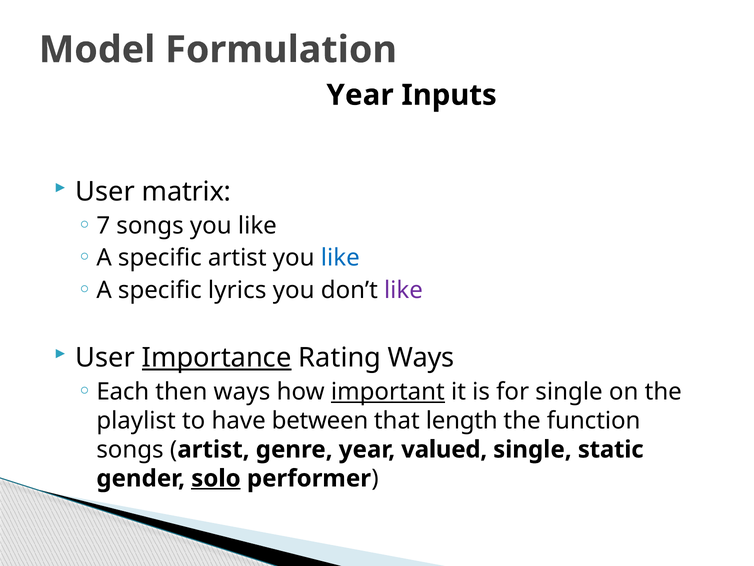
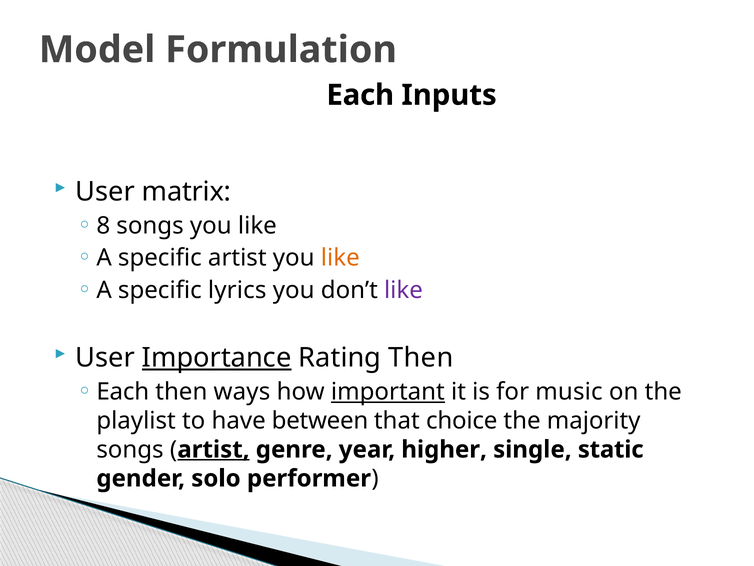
Year: Year -> Each (360, 95)
7: 7 -> 8 (103, 226)
like colour: blue -> orange (340, 258)
Rating Ways: Ways -> Then (421, 358)
for single: single -> music (569, 391)
length: length -> choice (462, 420)
function: function -> majority (594, 420)
artist underline: none -> present (213, 449)
valued: valued -> higher (444, 449)
solo underline: present -> none (216, 478)
